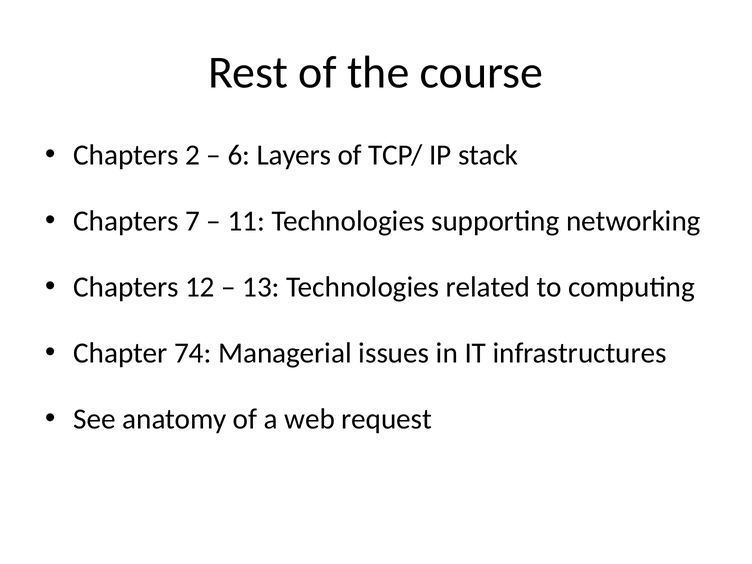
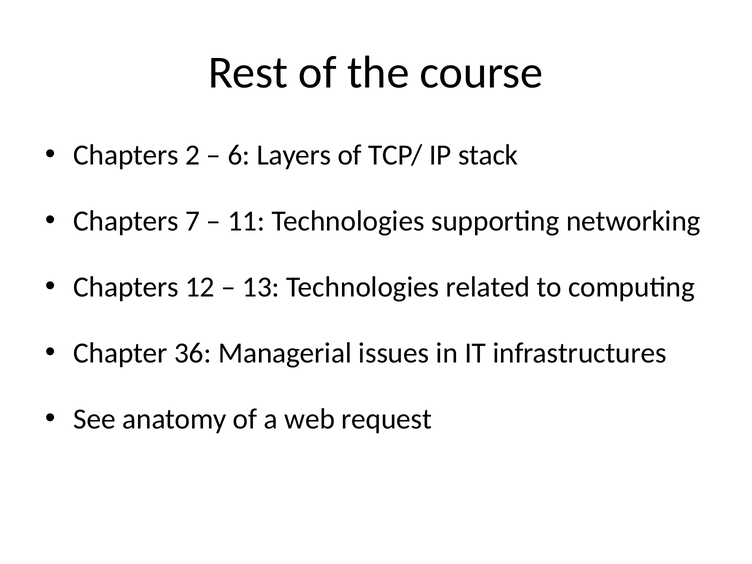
74: 74 -> 36 (193, 353)
